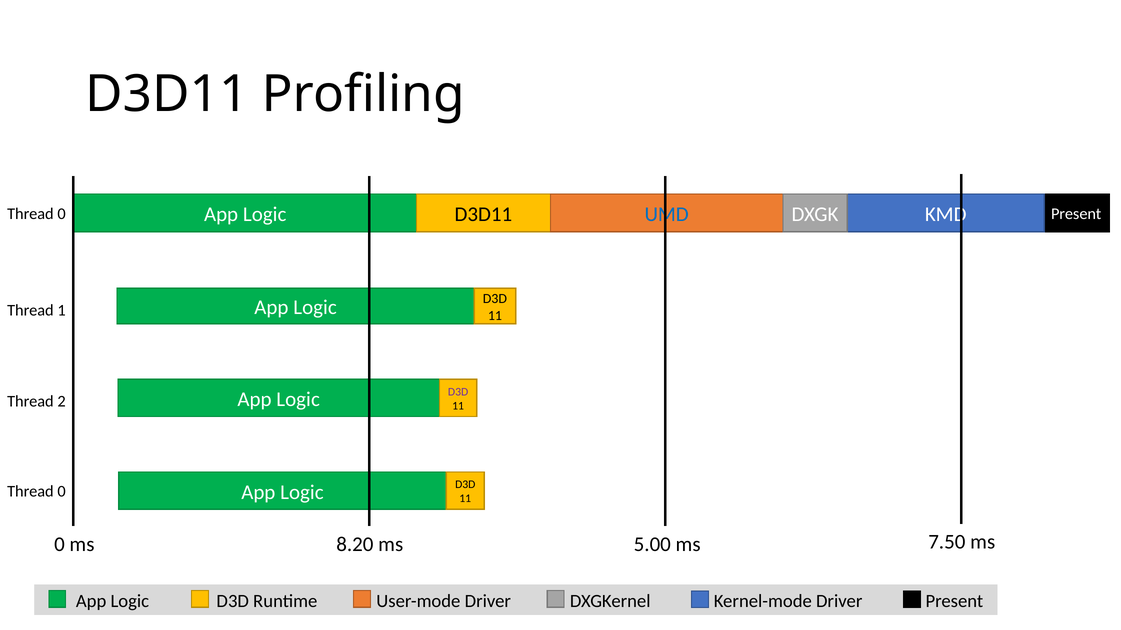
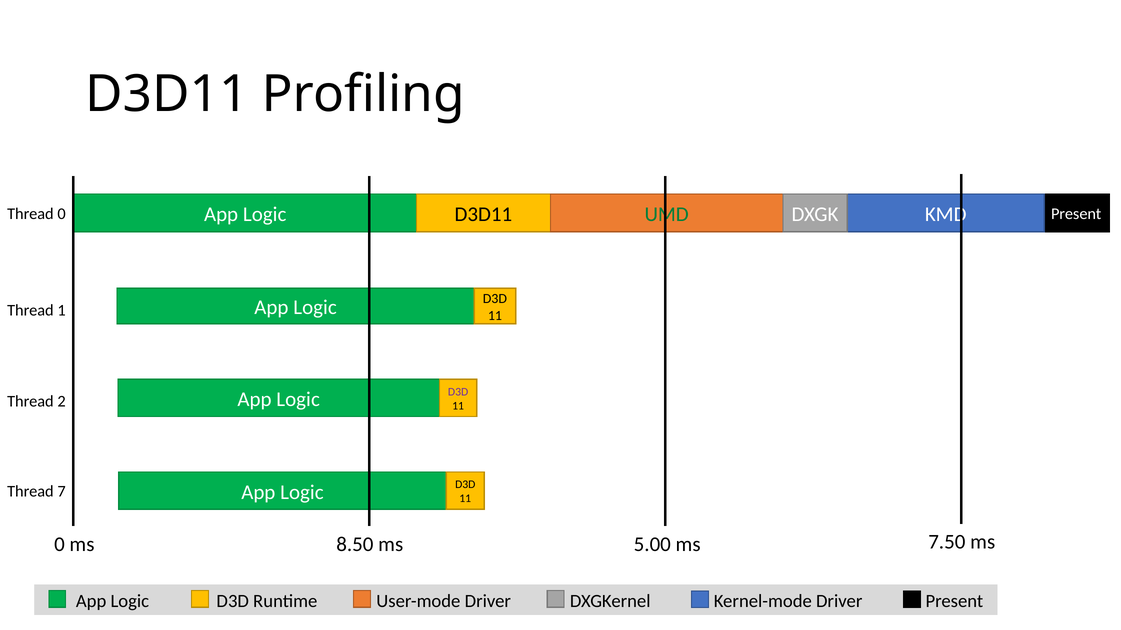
UMD colour: blue -> green (667, 215)
0: 0 -> 7 (62, 492)
8.20: 8.20 -> 8.50 (355, 545)
